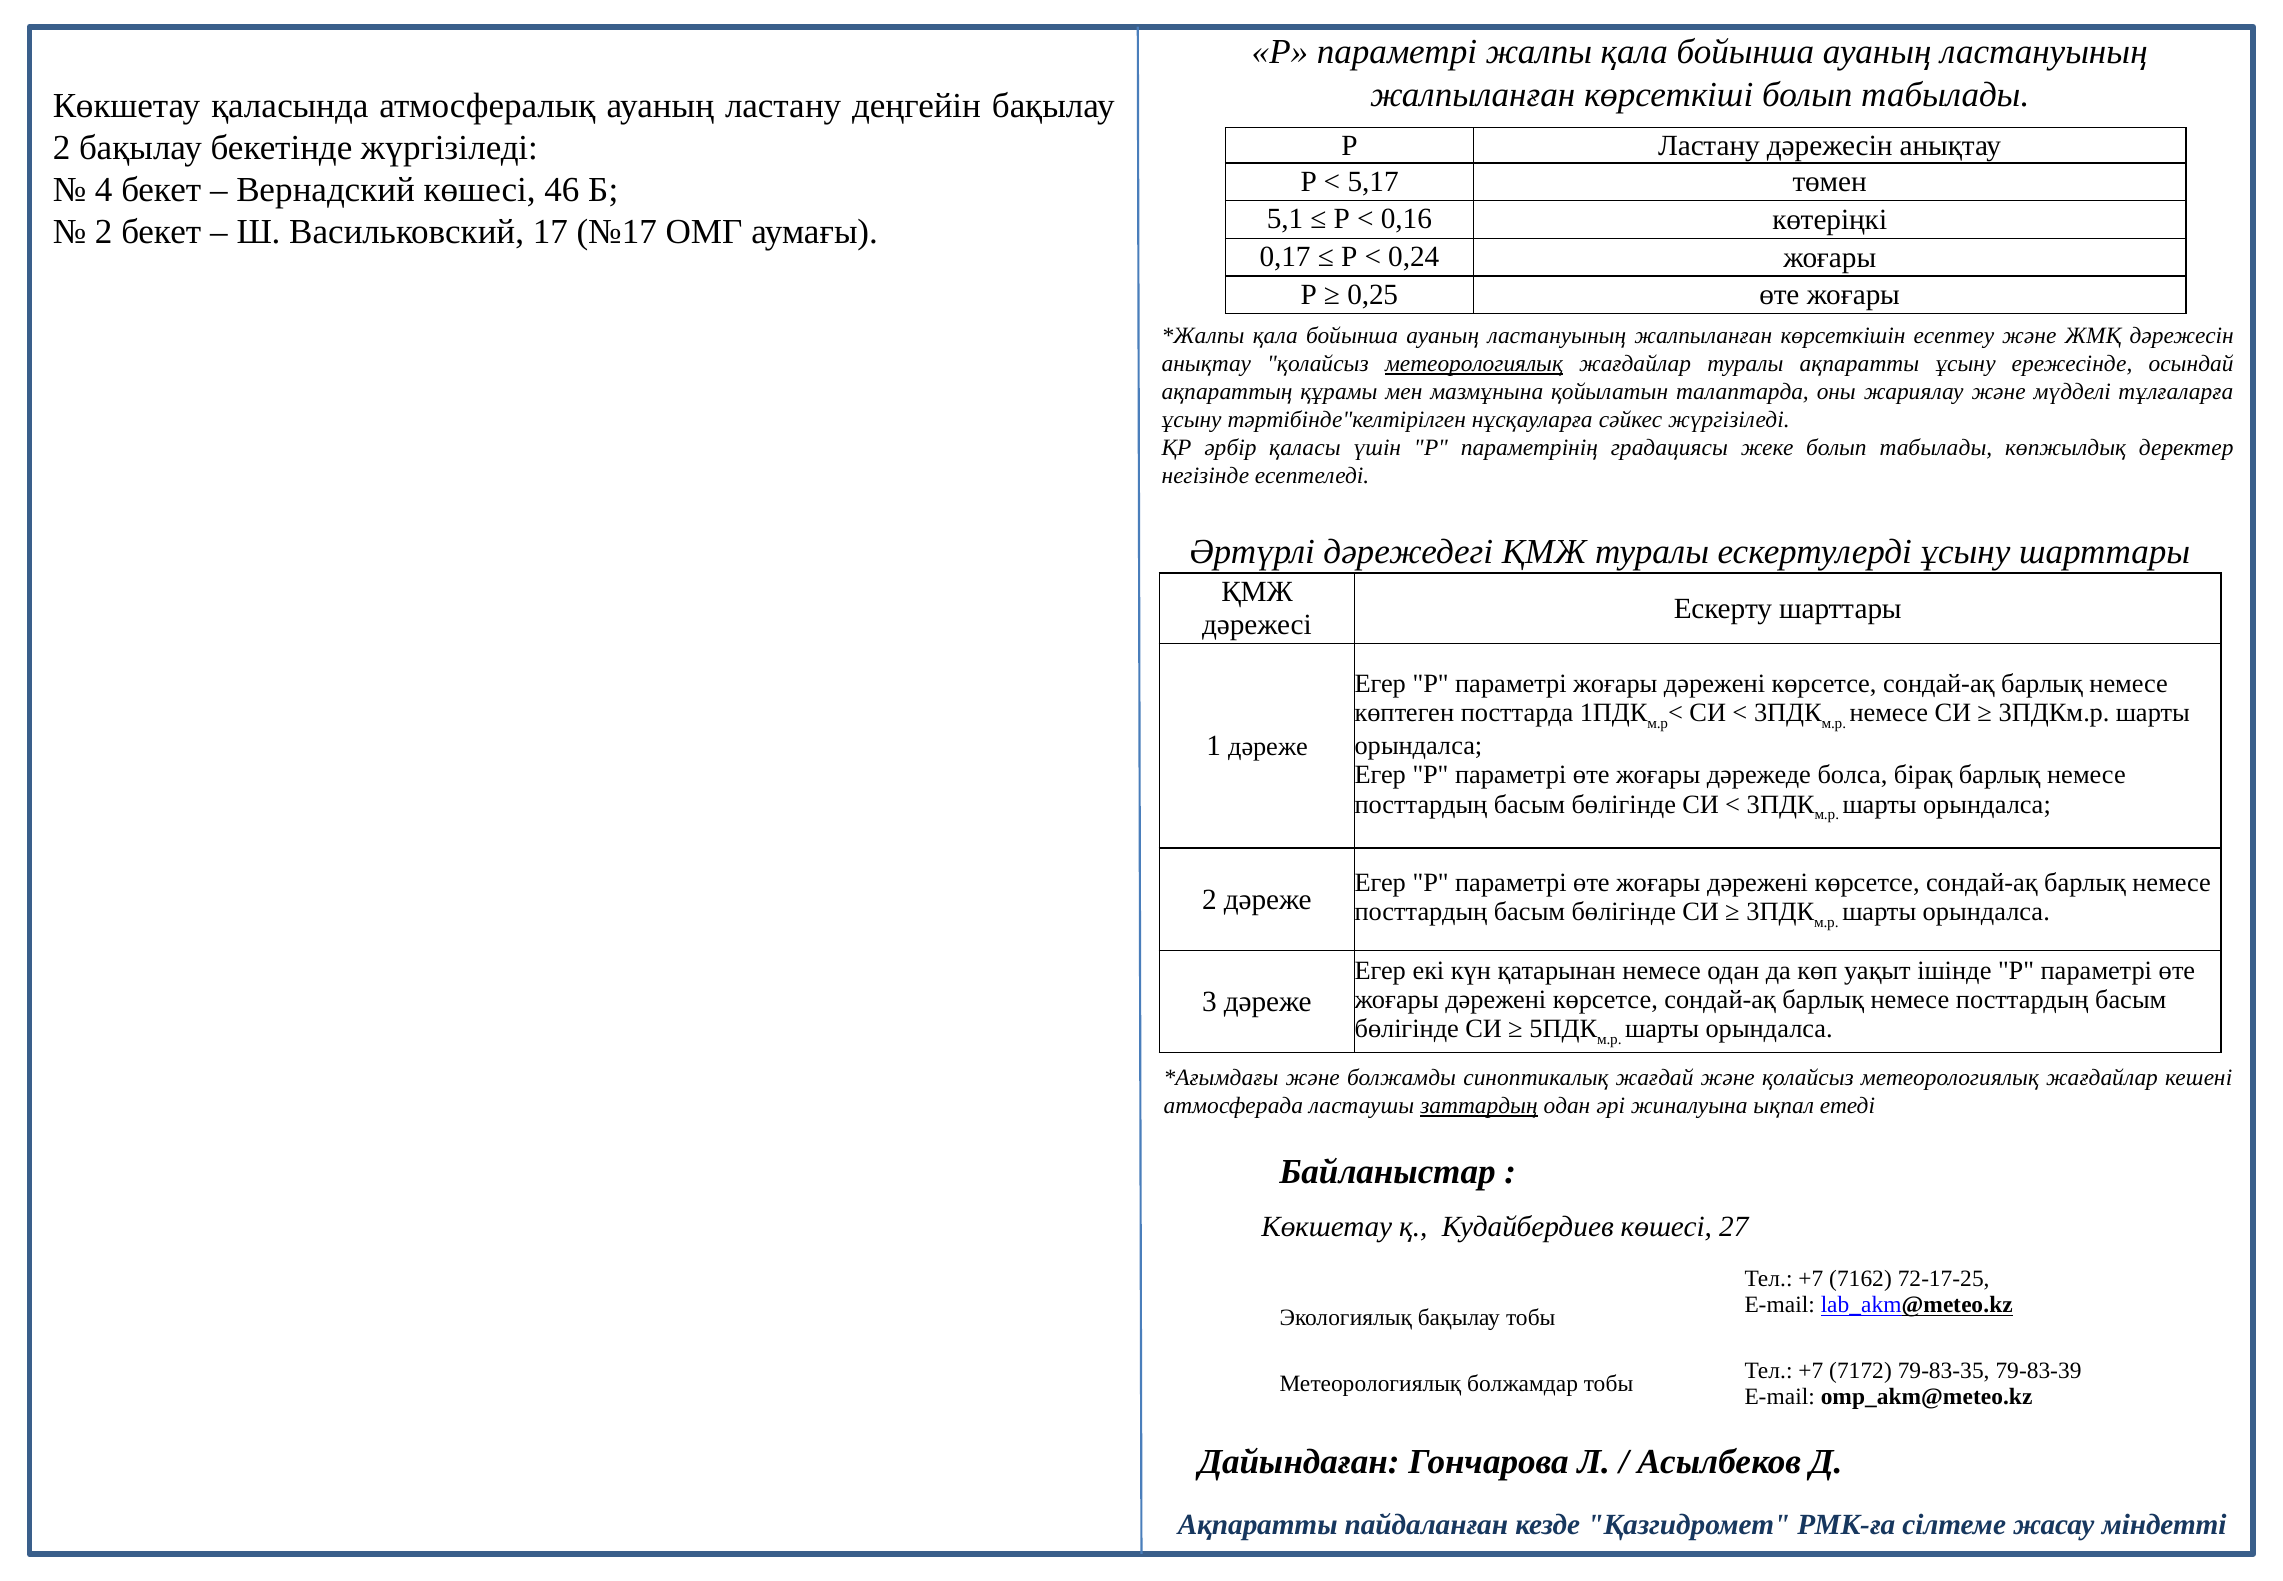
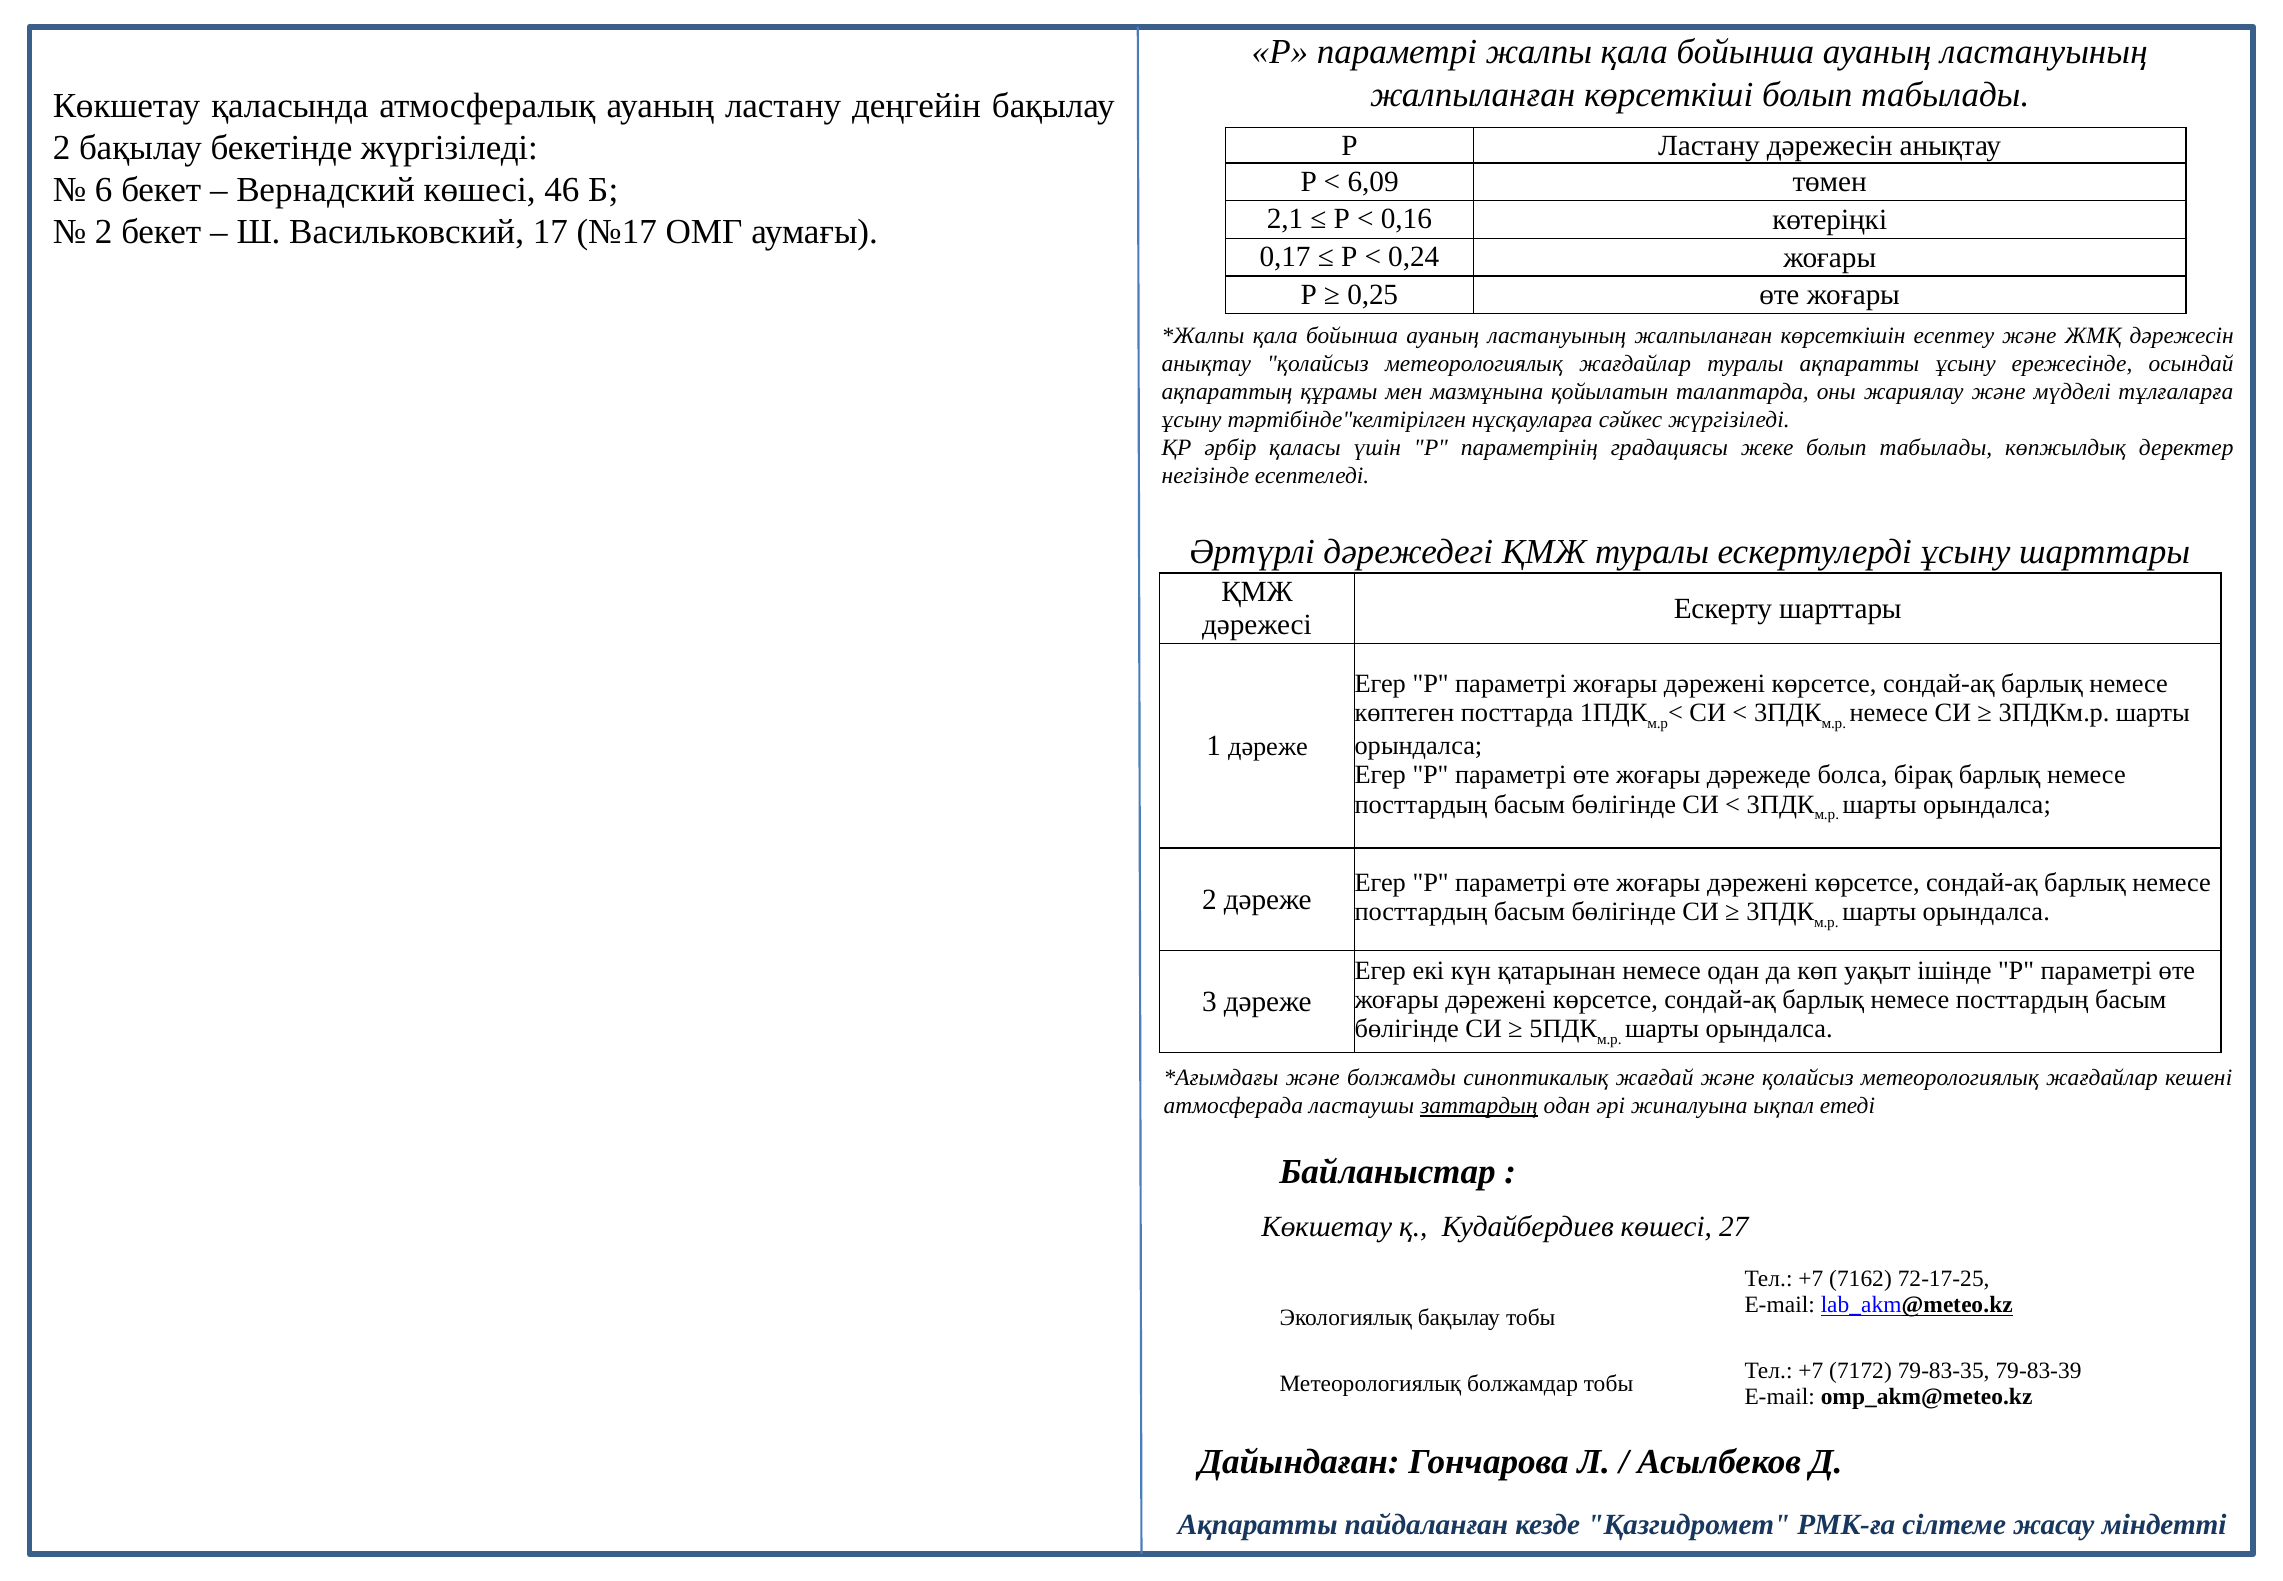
5,17: 5,17 -> 6,09 (1373, 182)
4: 4 -> 6 (104, 190)
5,1: 5,1 -> 2,1 (1285, 219)
метеорологиялық underline: present -> none (1474, 364)
